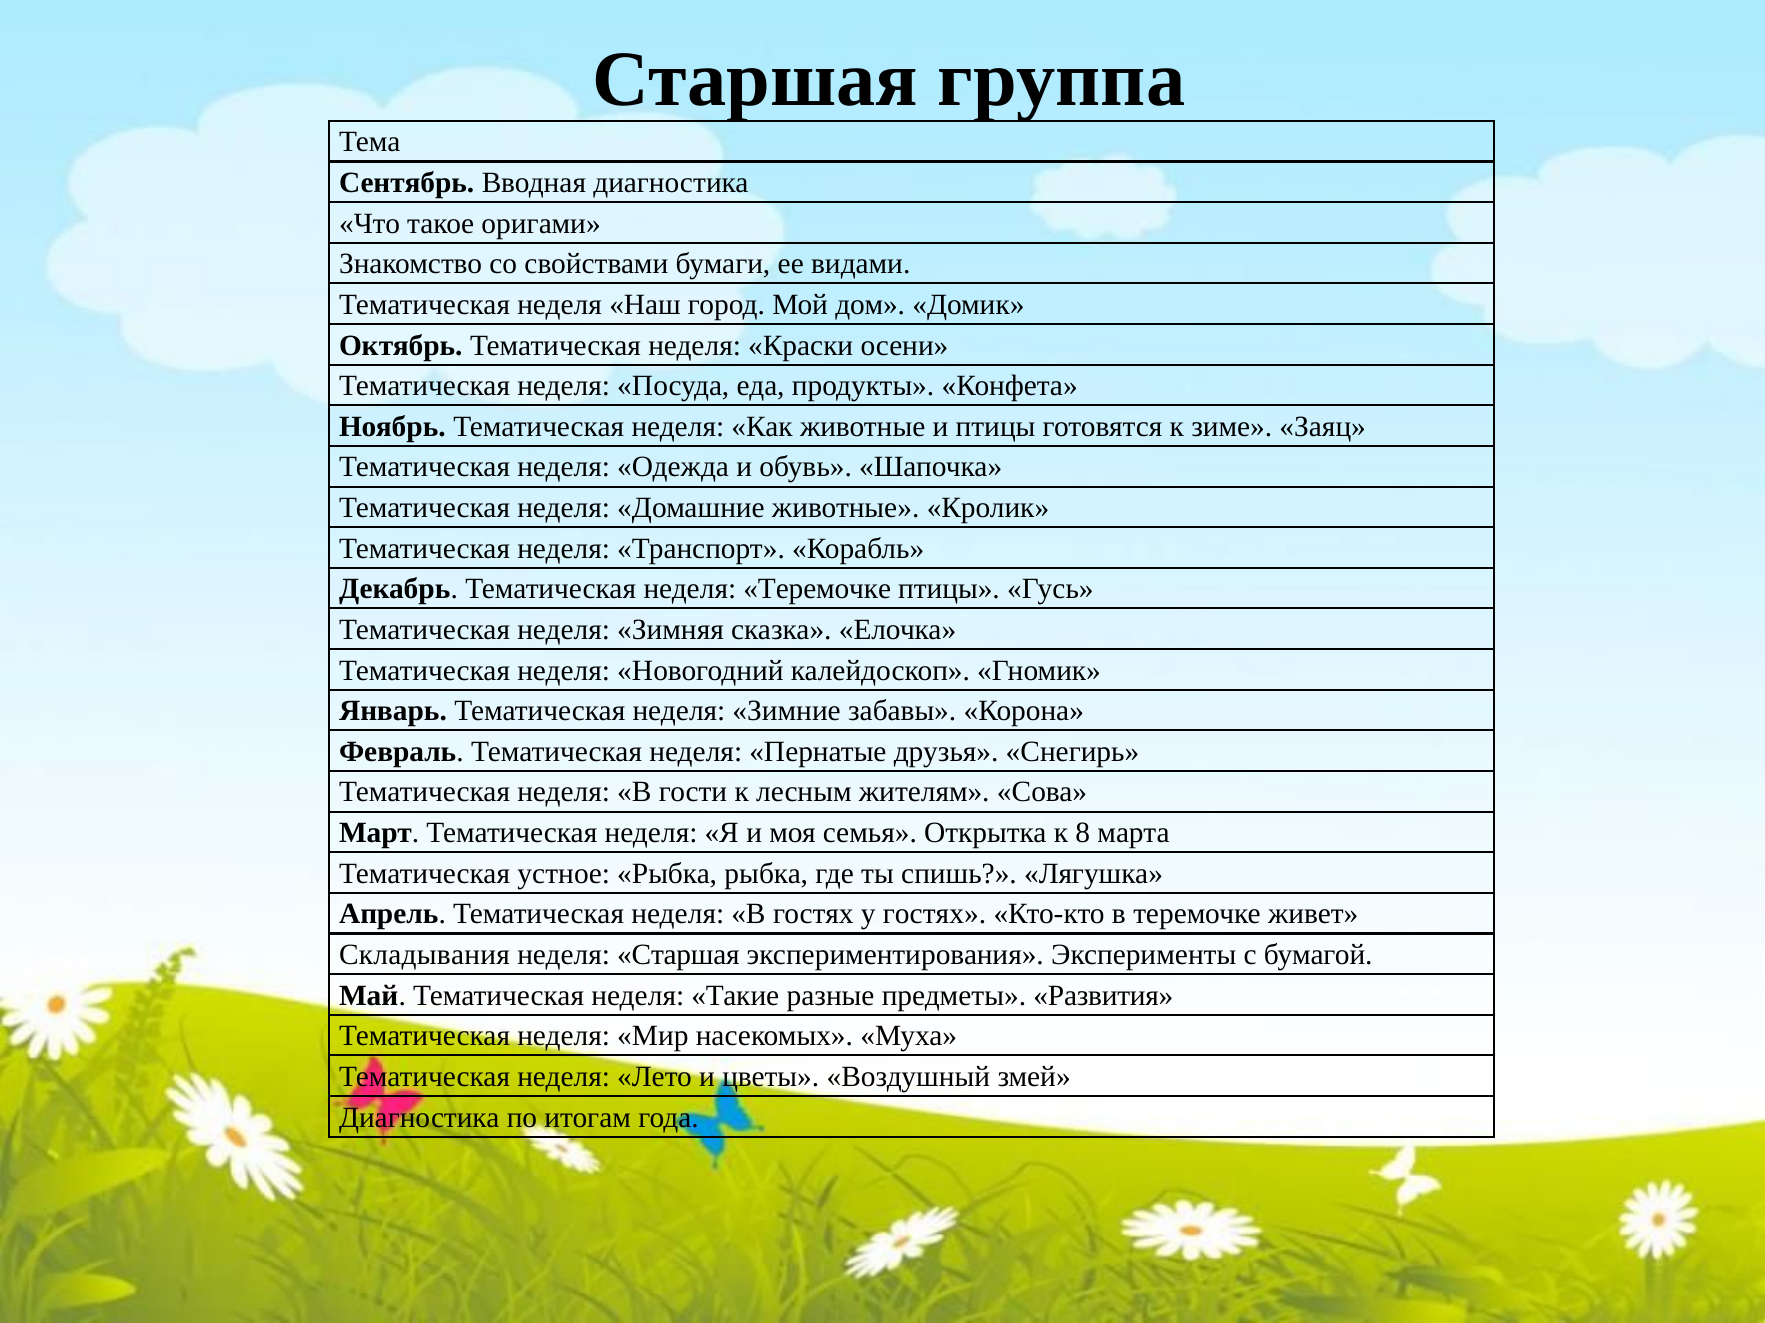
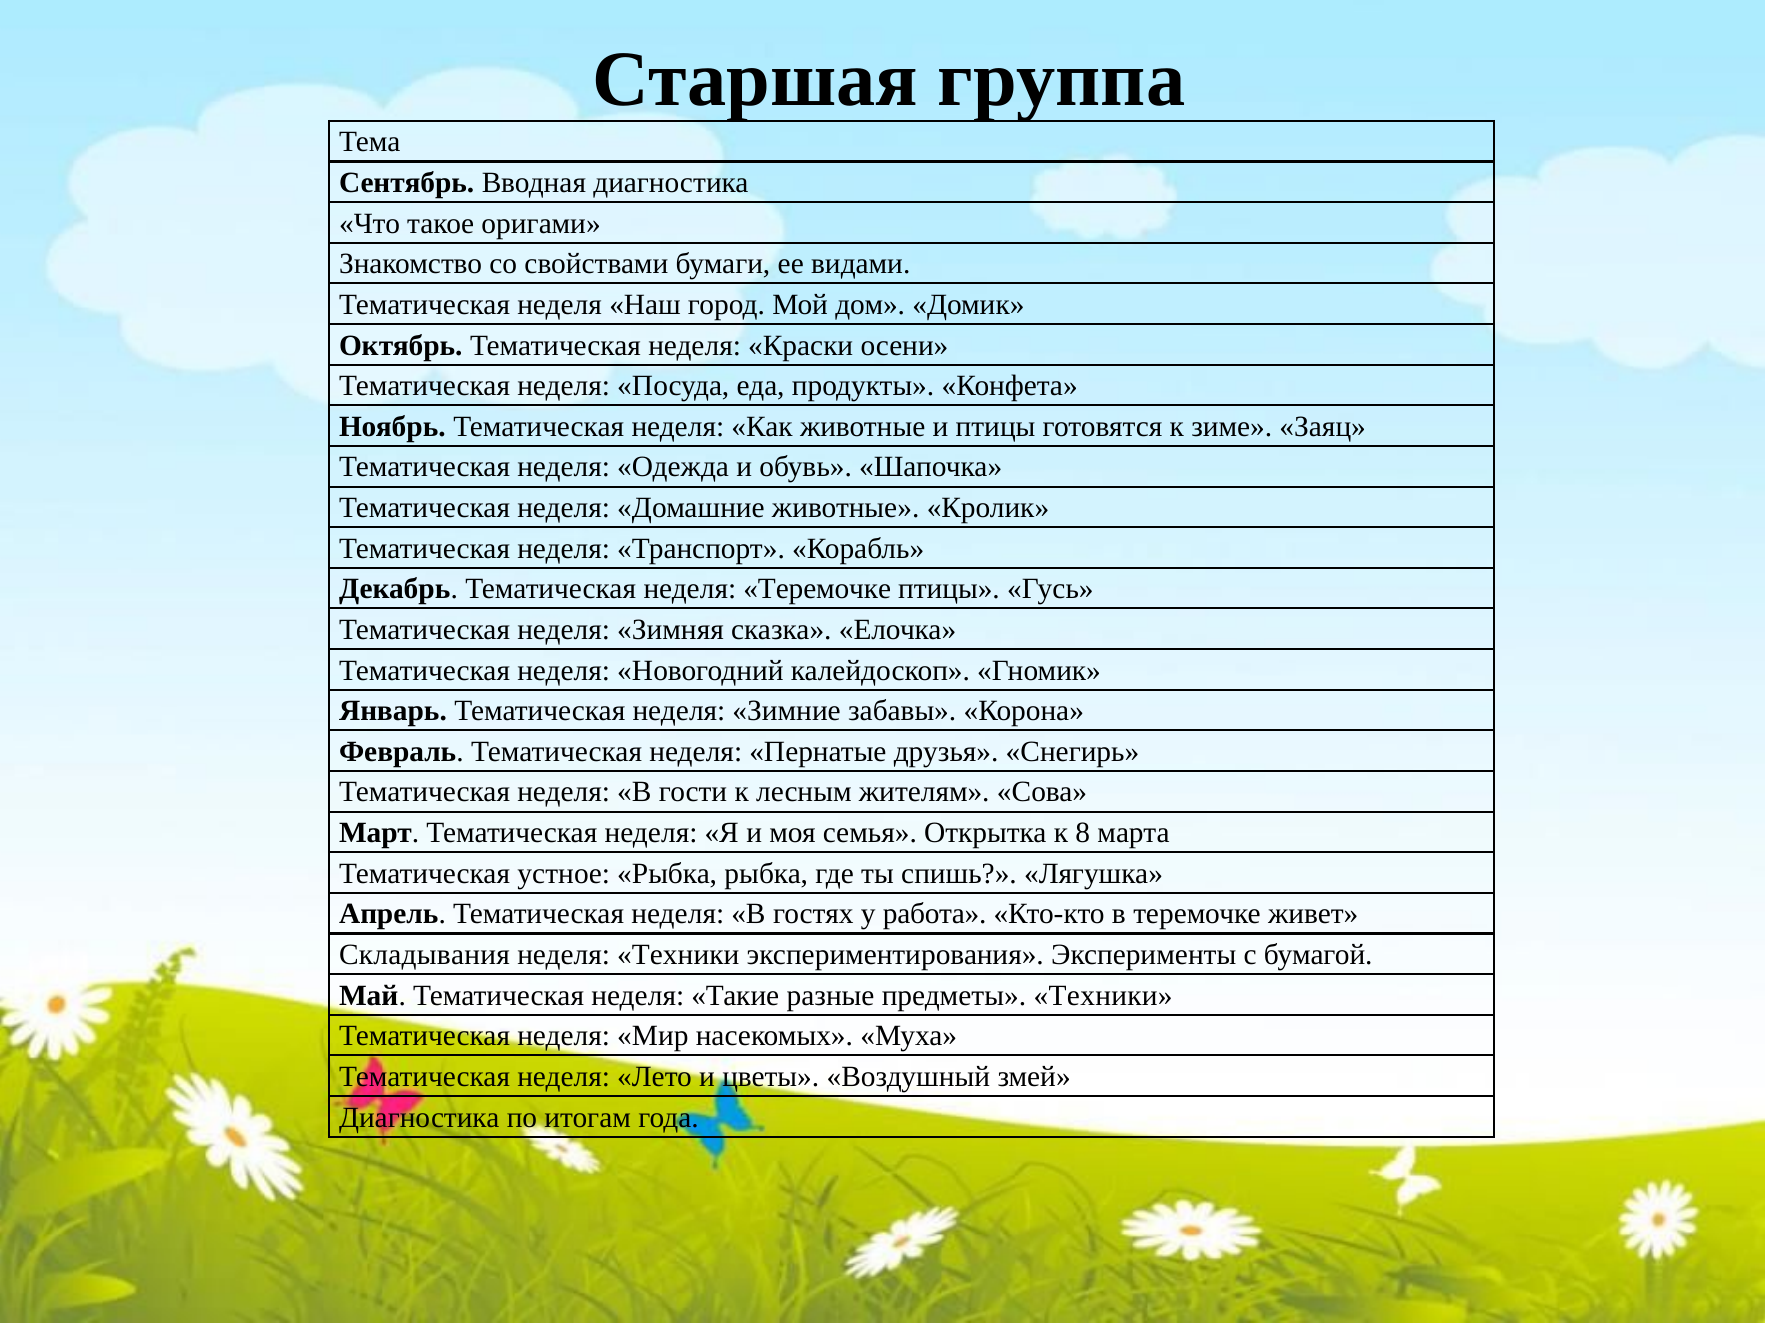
у гостях: гостях -> работа (935, 915)
неделя Старшая: Старшая -> Техники (678, 955)
предметы Развития: Развития -> Техники (1103, 996)
